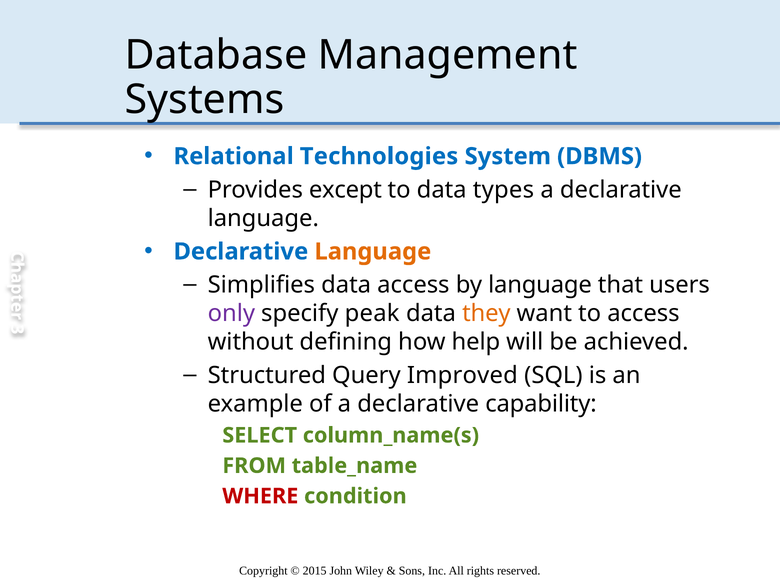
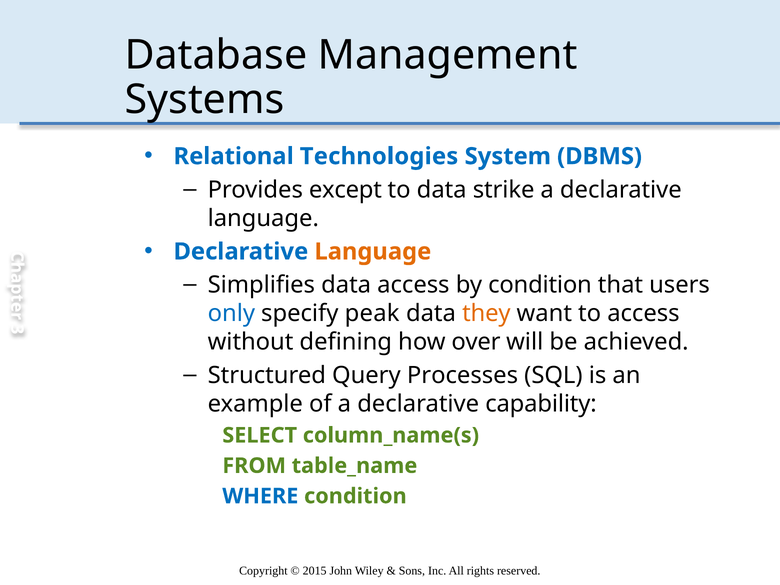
types: types -> strike (504, 190)
by language: language -> condition (540, 285)
only colour: purple -> blue (231, 313)
help: help -> over (476, 342)
Improved: Improved -> Processes (463, 375)
WHERE colour: red -> blue (260, 496)
